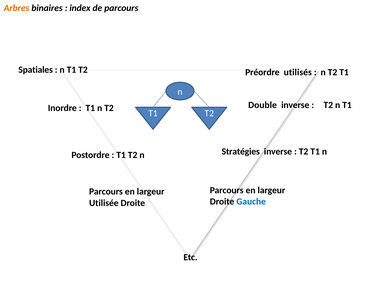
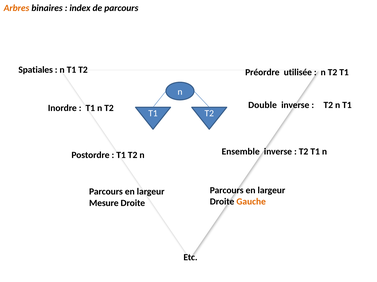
utilisés: utilisés -> utilisée (298, 72)
Stratégies: Stratégies -> Ensemble (241, 152)
Gauche colour: blue -> orange (251, 202)
Utilisée: Utilisée -> Mesure (104, 203)
